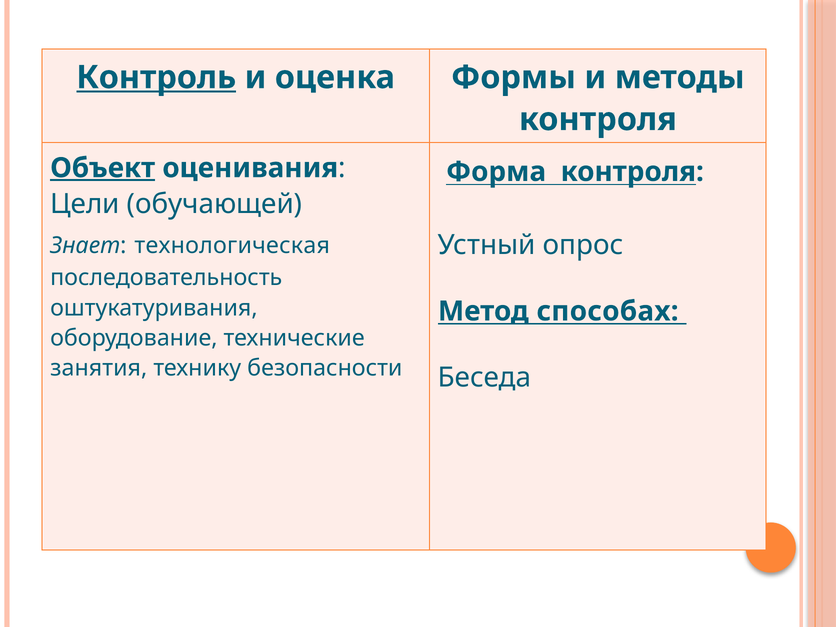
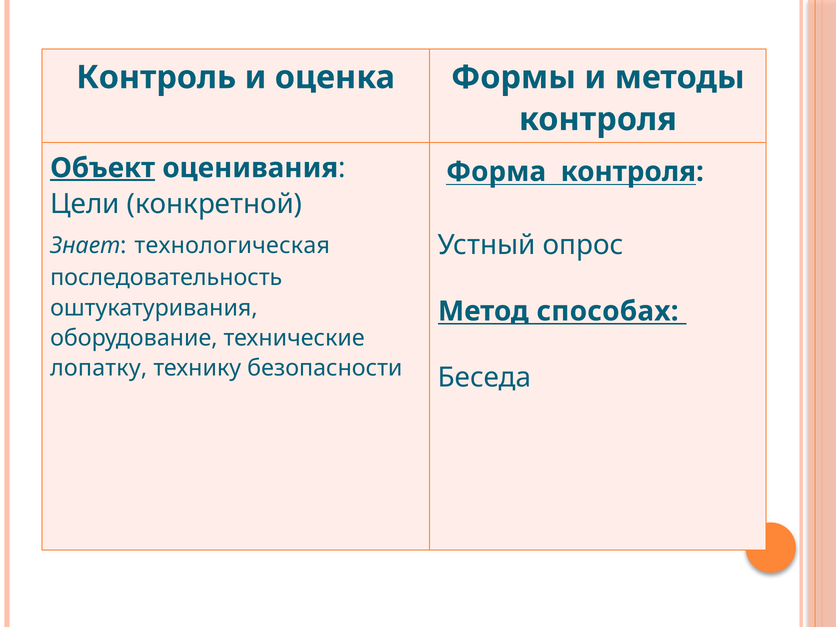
Контроль underline: present -> none (156, 77)
обучающей: обучающей -> конкретной (215, 204)
занятия: занятия -> лопатку (99, 368)
